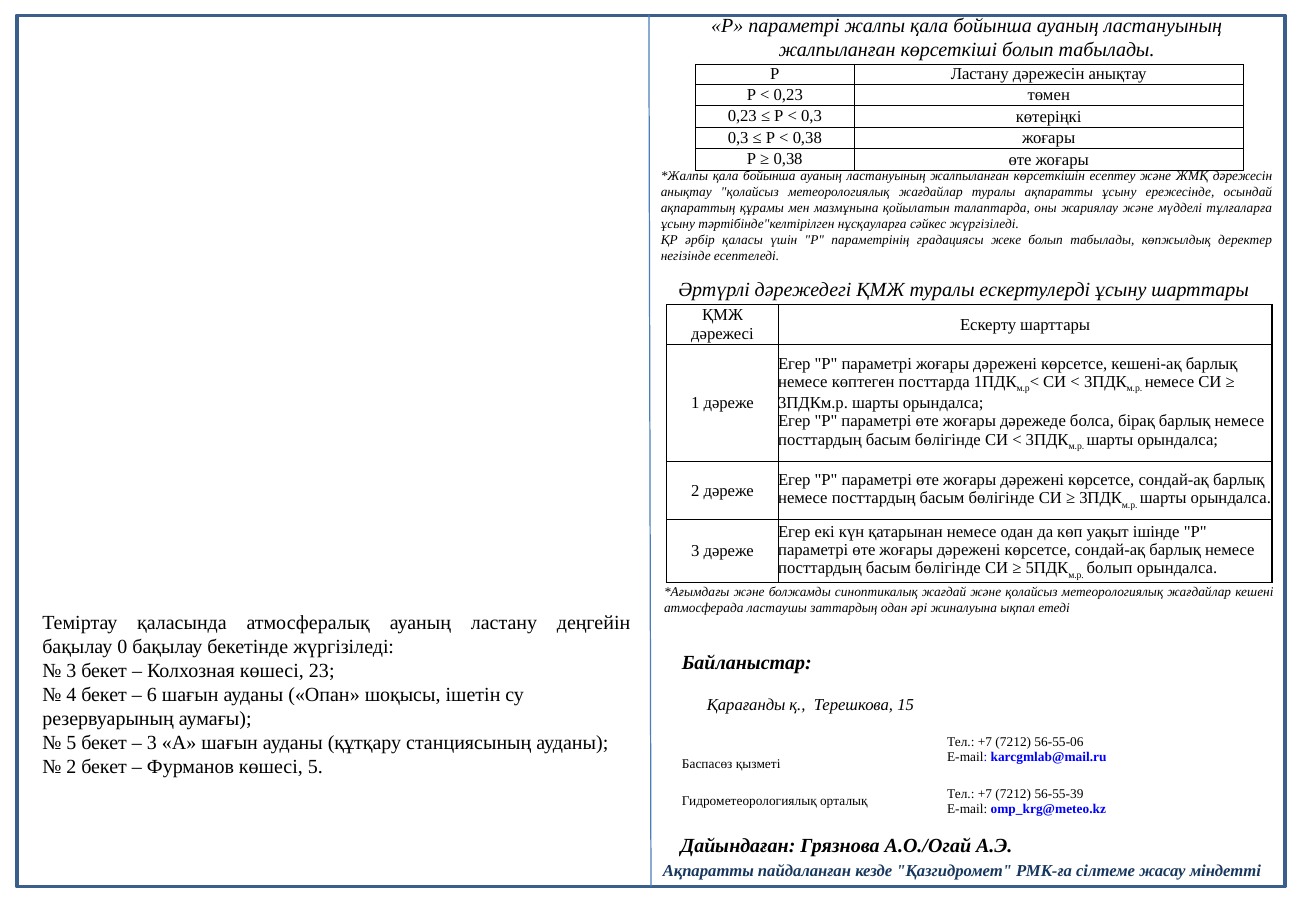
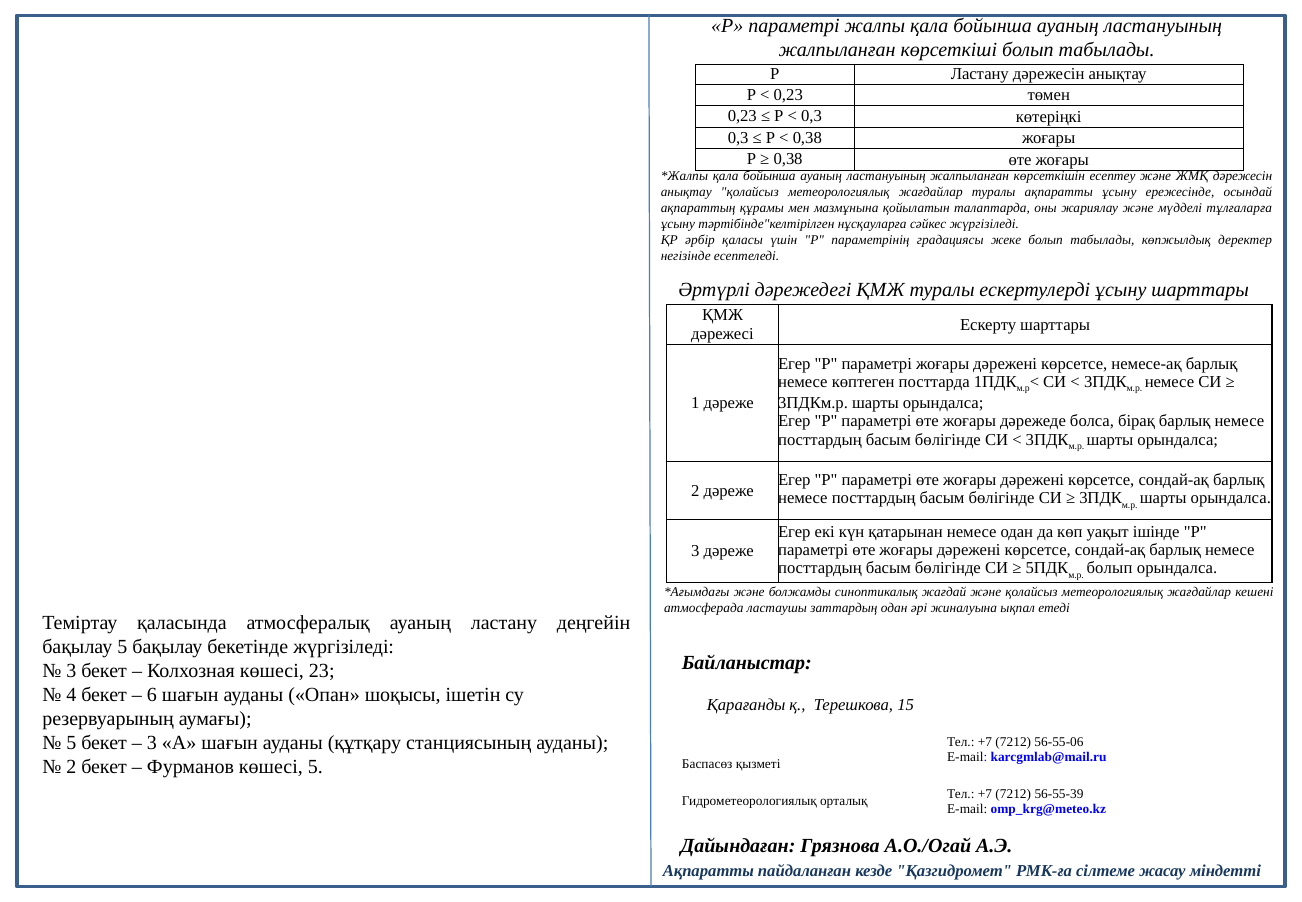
кешені-ақ: кешені-ақ -> немесе-ақ (1147, 363)
бақылау 0: 0 -> 5 (122, 646)
